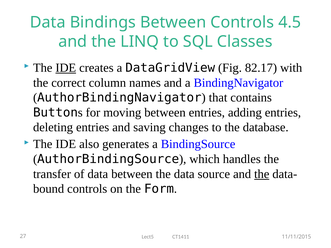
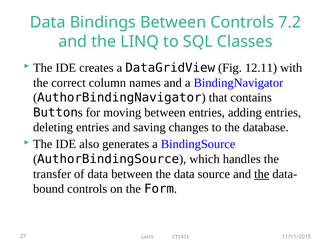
4.5: 4.5 -> 7.2 (290, 22)
IDE underline: present -> none (66, 68)
82.17: 82.17 -> 12.11 (261, 68)
